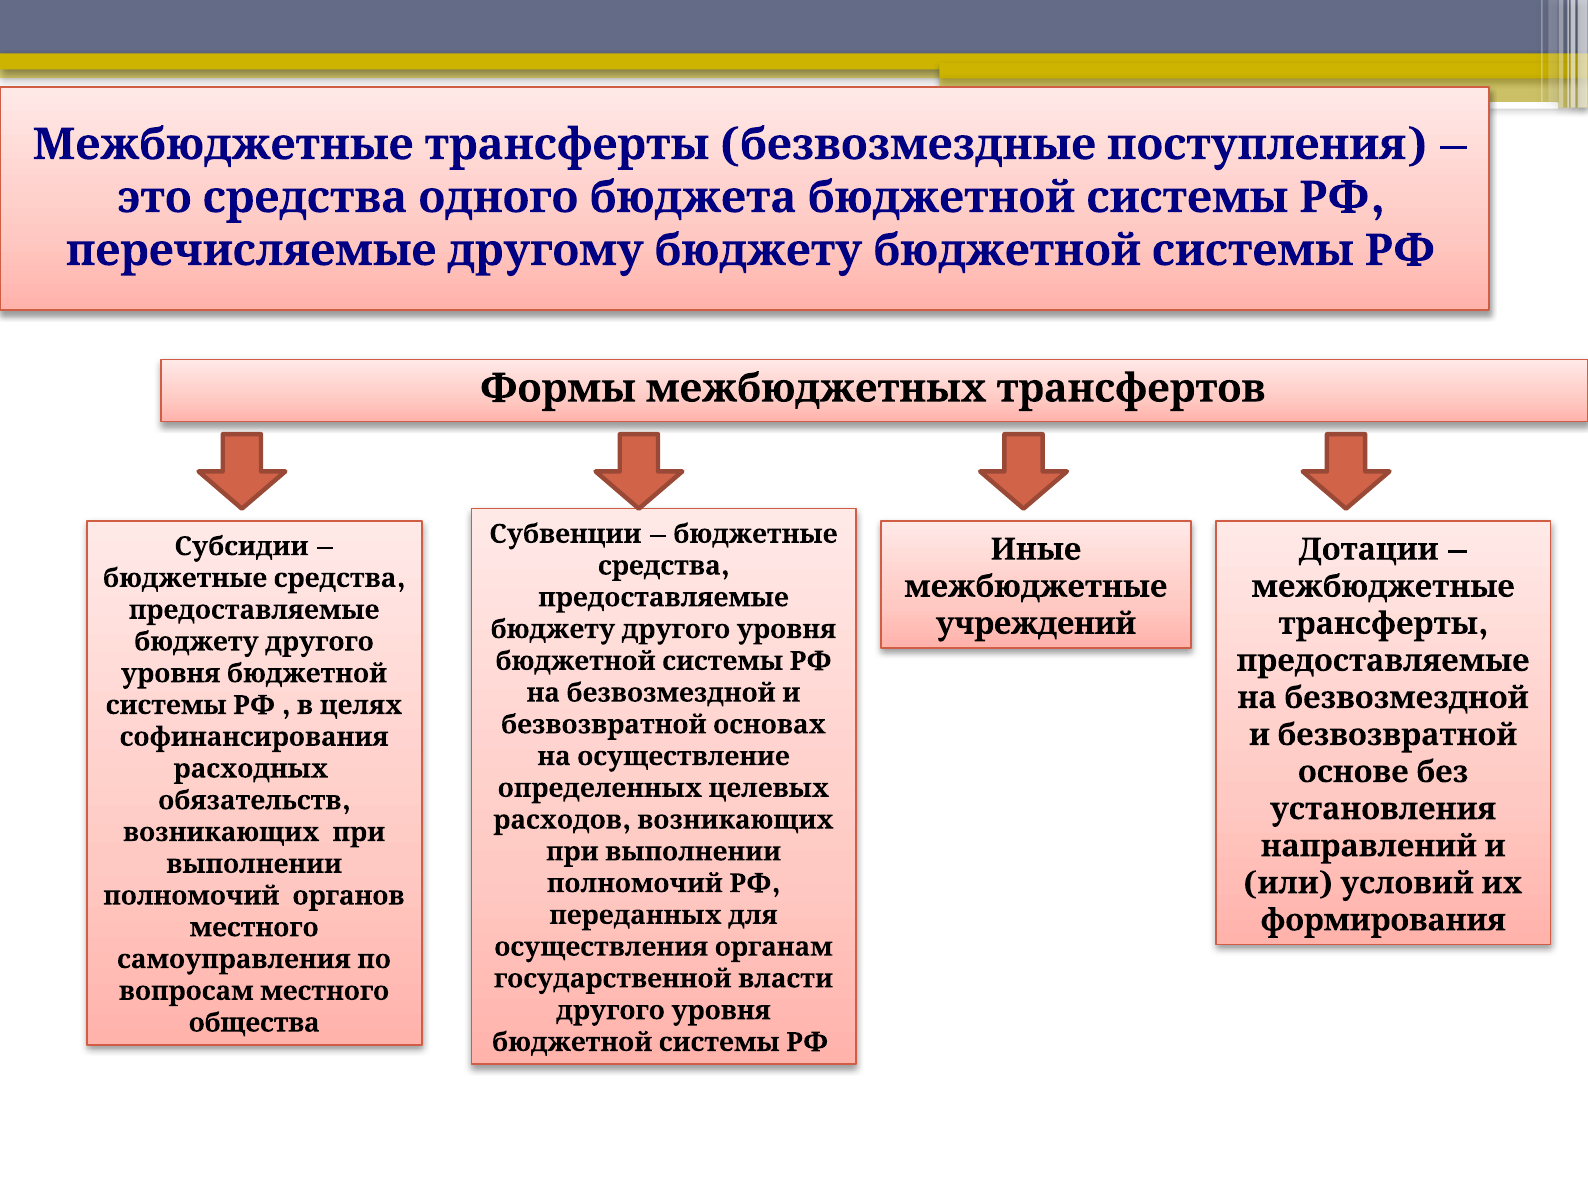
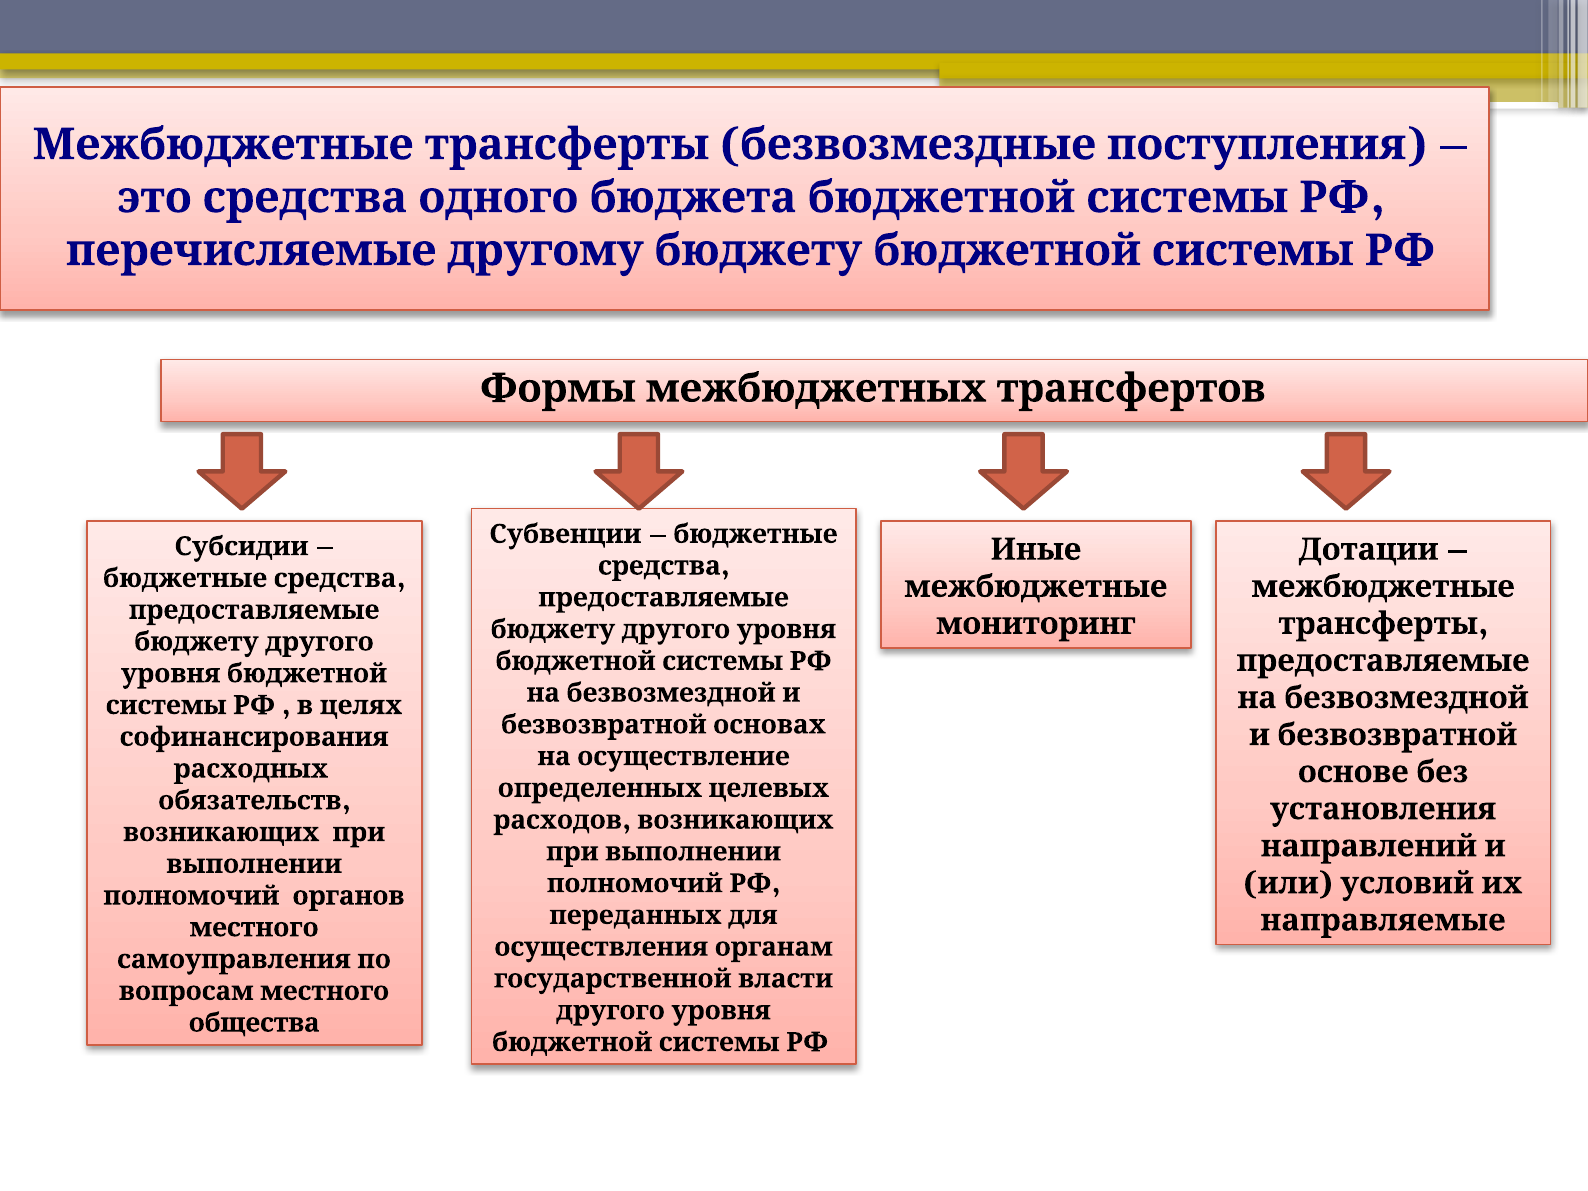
учреждений: учреждений -> мониторинг (1036, 624)
формирования: формирования -> направляемые (1383, 920)
